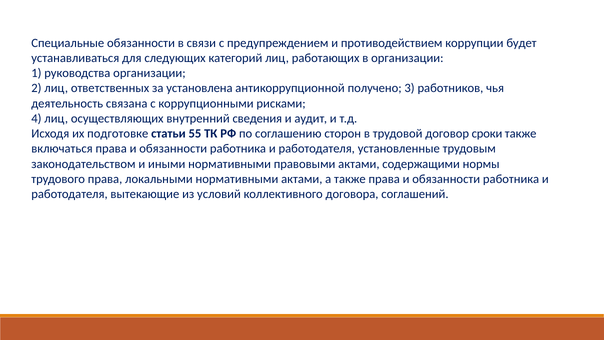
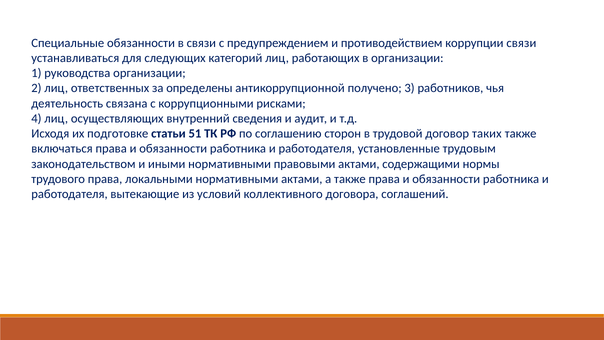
коррупции будет: будет -> связи (521, 43)
установлена: установлена -> определены (199, 88)
55: 55 -> 51 (195, 134)
сроки: сроки -> таких (487, 134)
